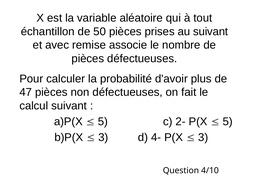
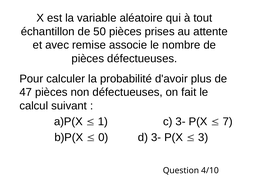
au suivant: suivant -> attente (211, 31)
5: 5 -> 1 (103, 121)
c 2-: 2- -> 3- (181, 121)
5: 5 -> 7 (228, 121)
3: 3 -> 0 (103, 137)
d 4-: 4- -> 3- (156, 137)
